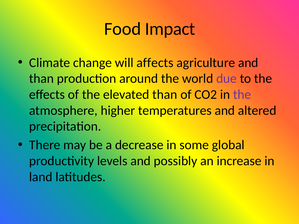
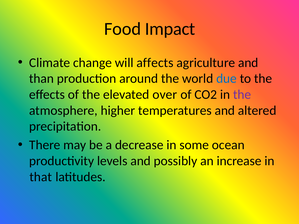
due colour: purple -> blue (226, 79)
elevated than: than -> over (165, 95)
global: global -> ocean (228, 145)
land: land -> that (41, 177)
